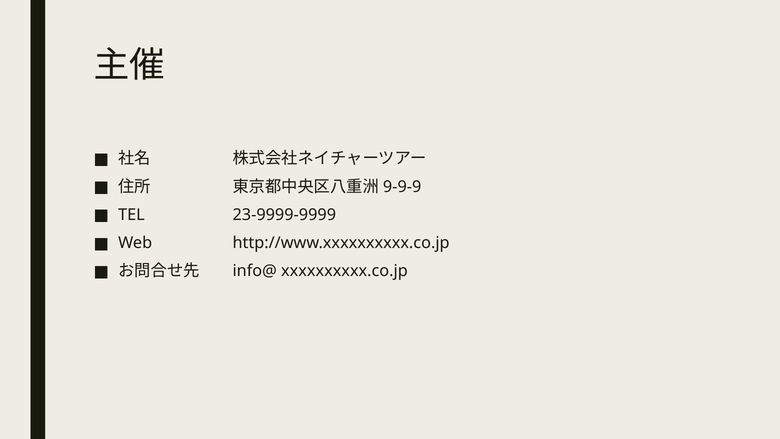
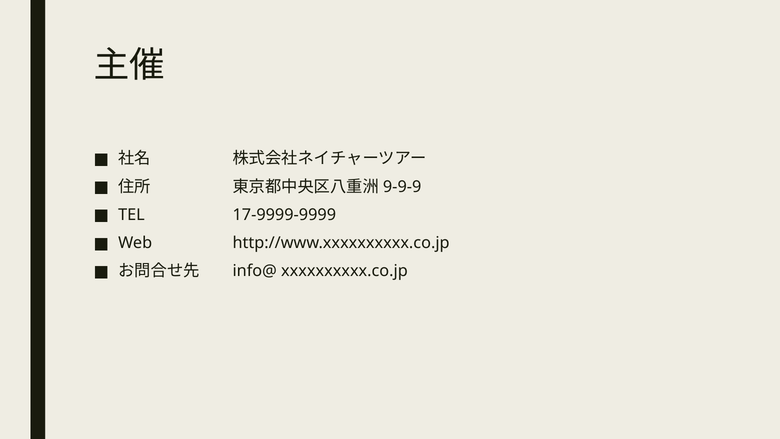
23-9999-9999: 23-9999-9999 -> 17-9999-9999 (284, 215)
